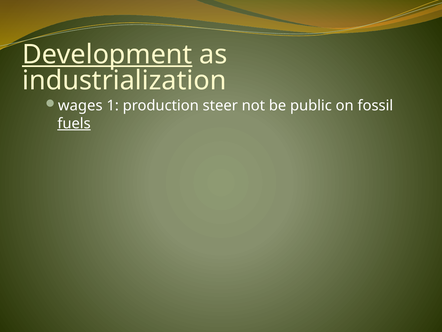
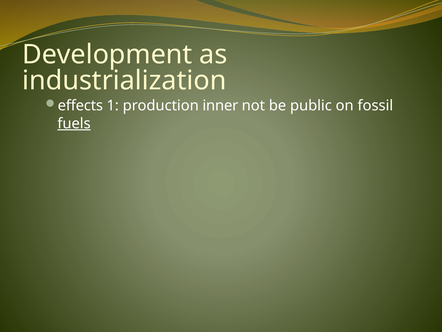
Development underline: present -> none (107, 54)
wages: wages -> effects (80, 106)
steer: steer -> inner (220, 106)
